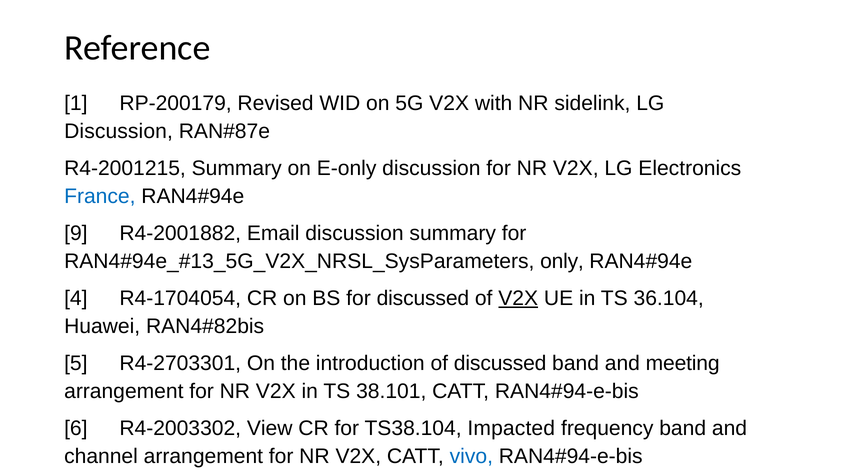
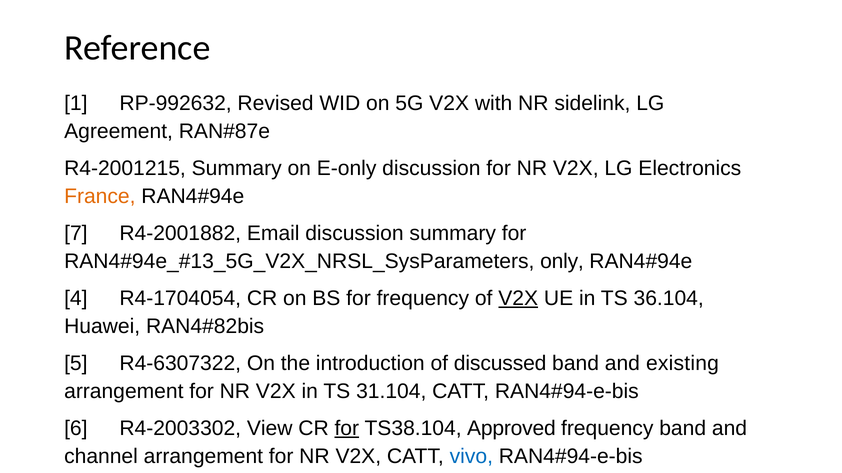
RP-200179: RP-200179 -> RP-992632 (176, 104)
Discussion: Discussion -> Agreement (119, 132)
France colour: blue -> orange (100, 197)
9: 9 -> 7 (76, 234)
for discussed: discussed -> frequency (423, 299)
R4-2703301: R4-2703301 -> R4-6307322 (180, 364)
meeting: meeting -> existing (682, 364)
38.101: 38.101 -> 31.104 (391, 392)
for underline: none -> present (347, 429)
Impacted: Impacted -> Approved (511, 429)
